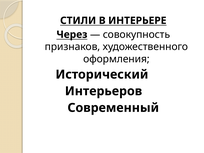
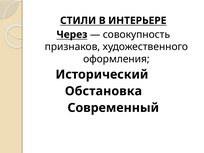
Интерьеров: Интерьеров -> Обстановка (103, 91)
